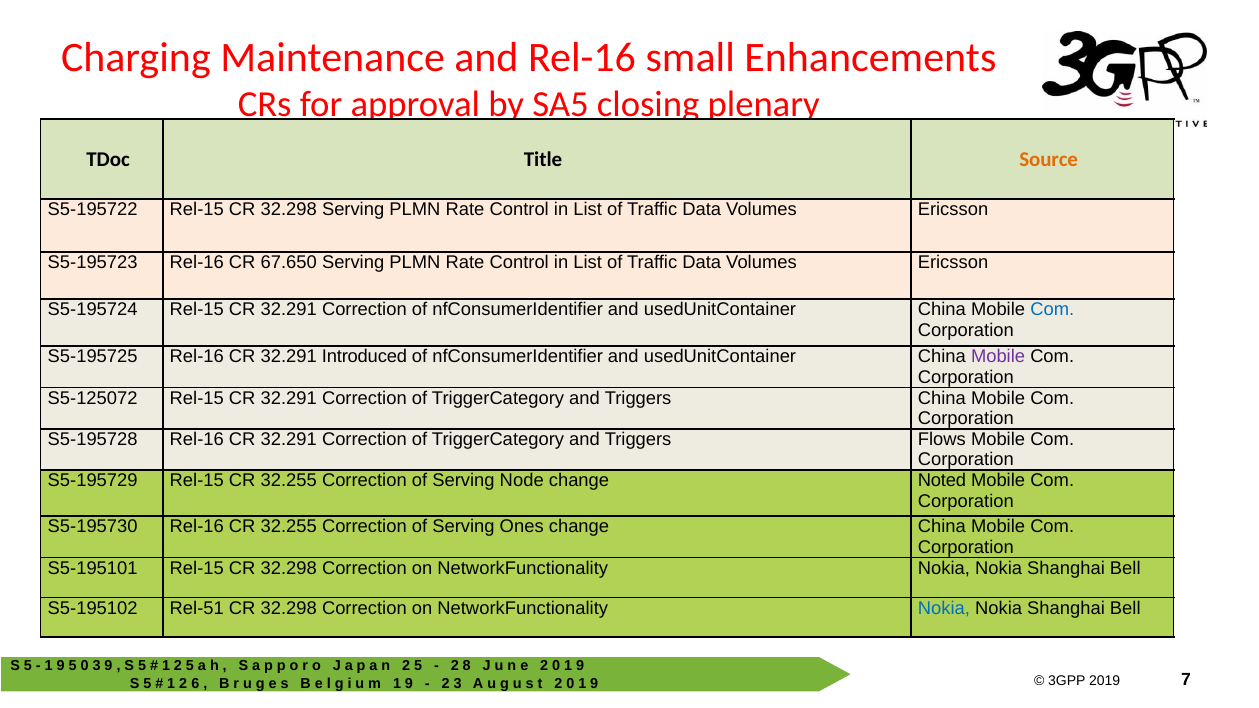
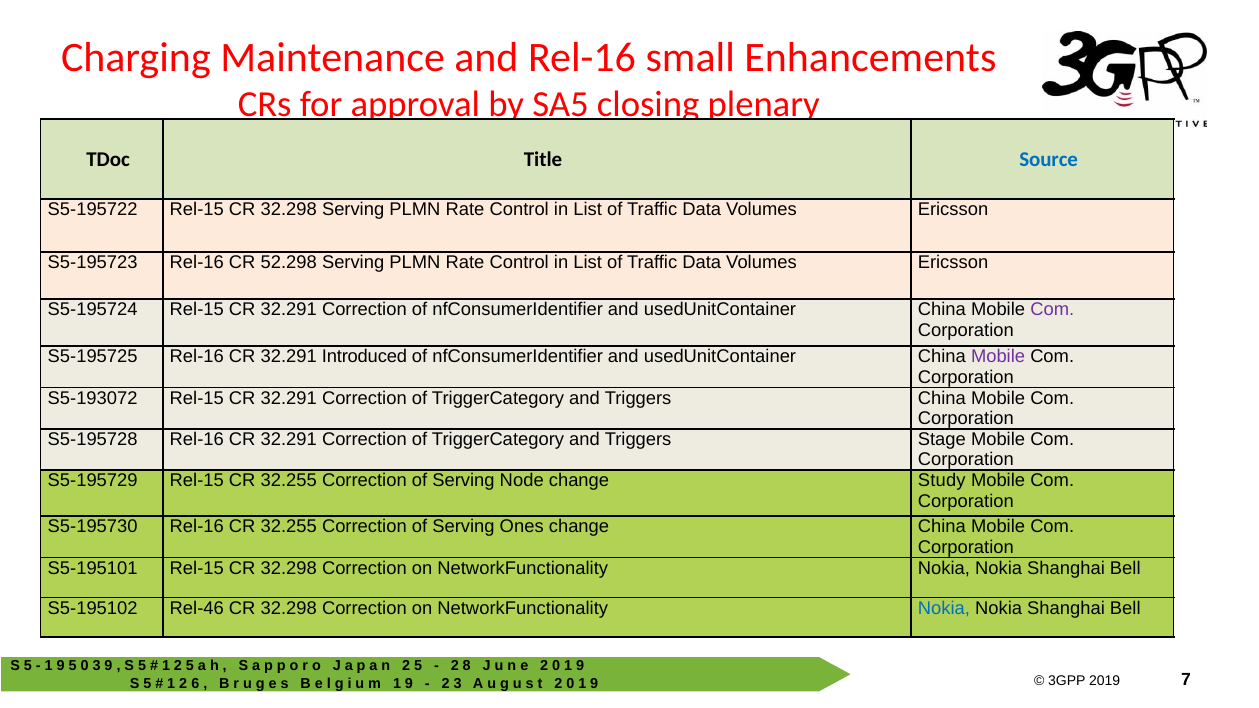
Source colour: orange -> blue (1049, 159)
67.650: 67.650 -> 52.298 (289, 263)
Com colour: blue -> purple (1052, 310)
S5-125072: S5-125072 -> S5-193072 (93, 398)
Flows: Flows -> Stage (942, 439)
Noted: Noted -> Study (942, 481)
Rel-51: Rel-51 -> Rel-46 (197, 608)
